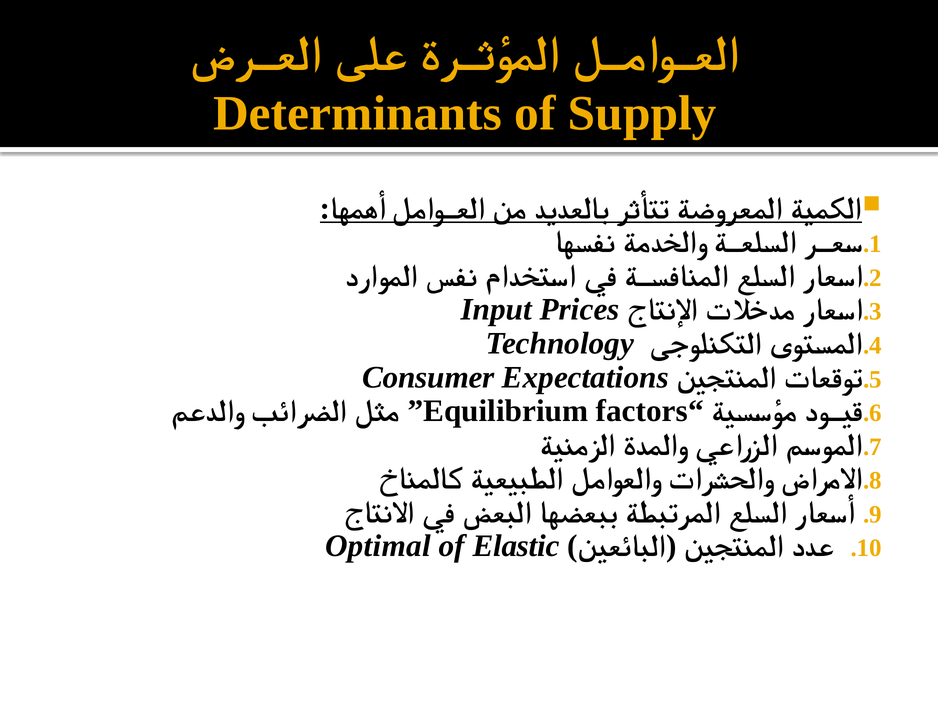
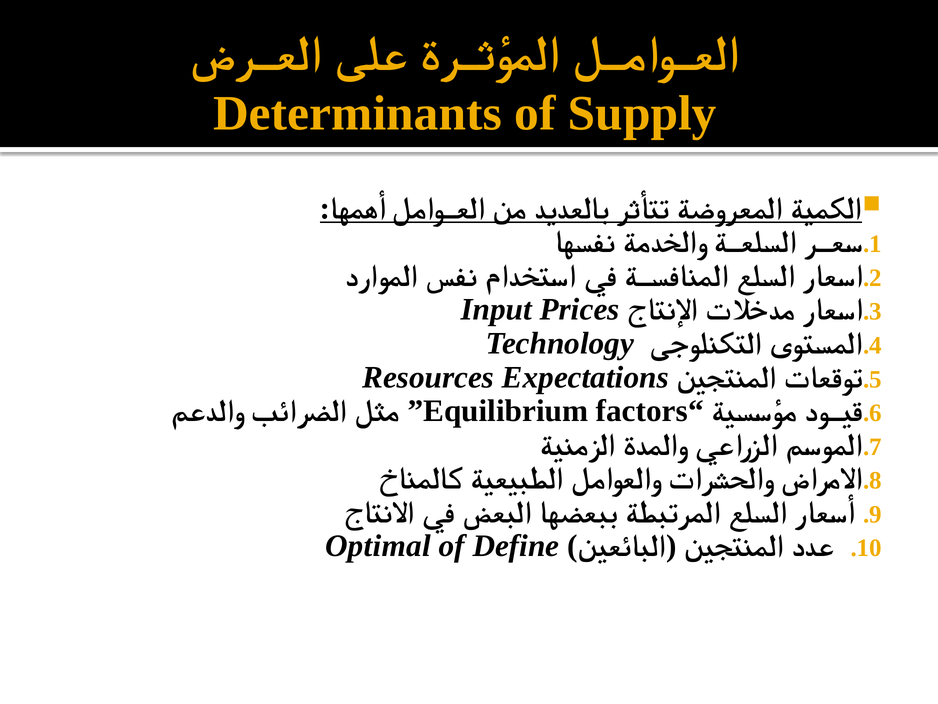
Consumer: Consumer -> Resources (428, 377)
Elastic: Elastic -> Define (516, 546)
